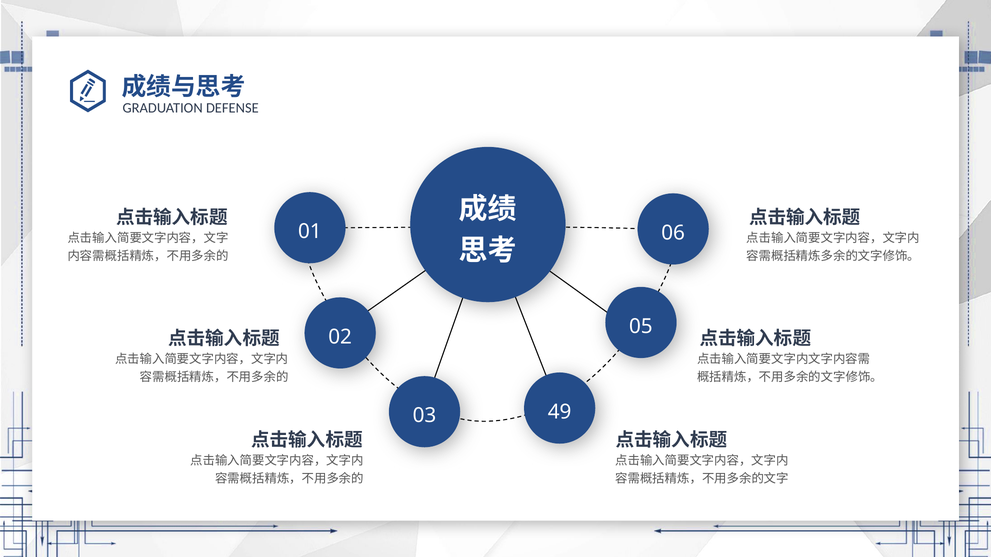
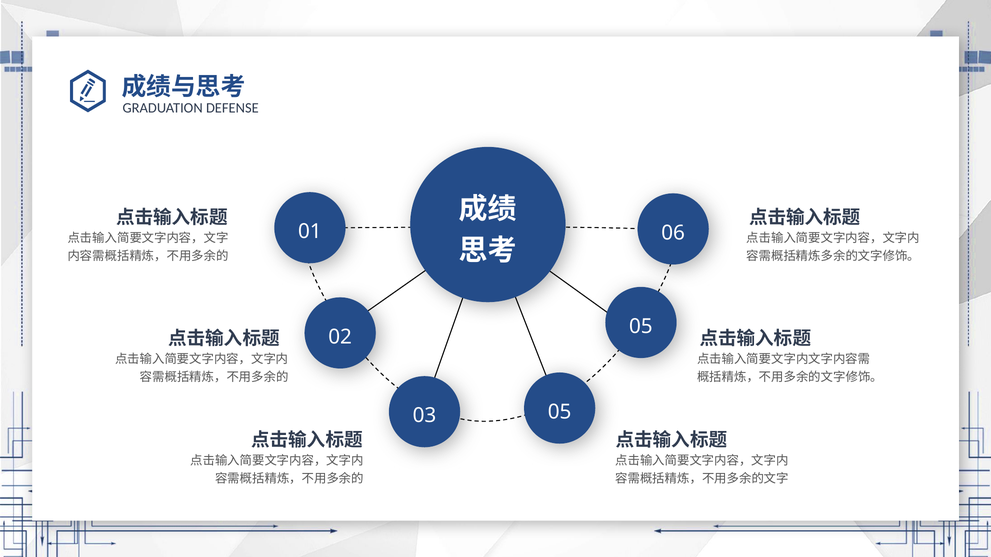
03 49: 49 -> 05 (560, 412)
